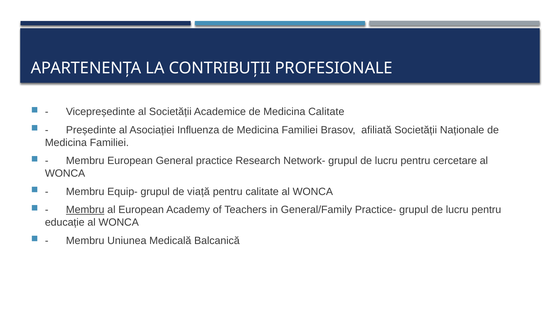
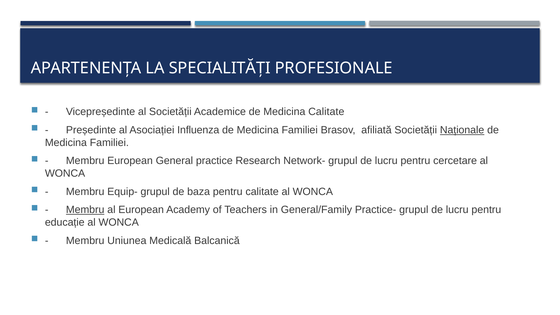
CONTRIBUȚII: CONTRIBUȚII -> SPECIALITĂȚI (220, 68)
Naționale underline: none -> present (462, 130)
viață: viață -> baza (199, 192)
